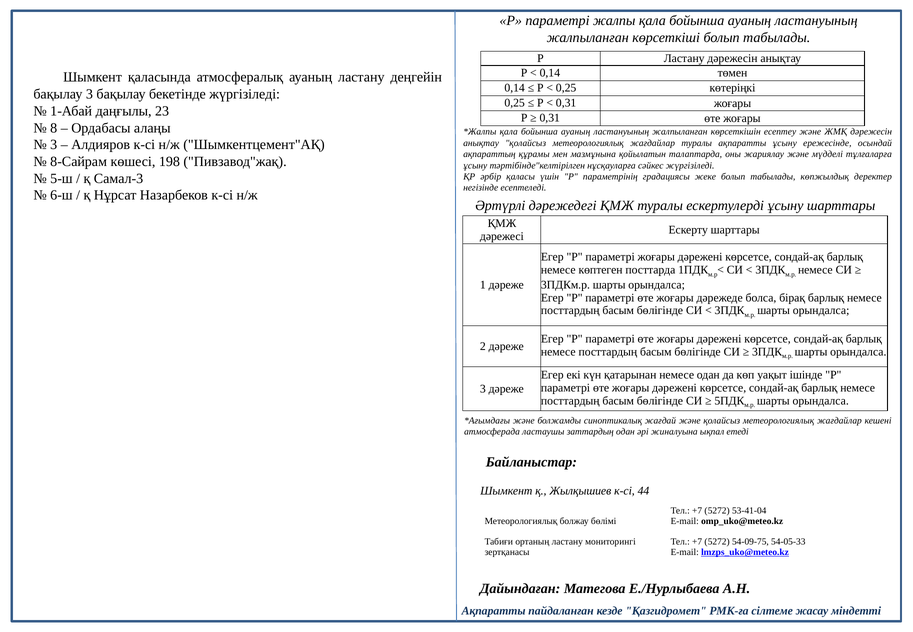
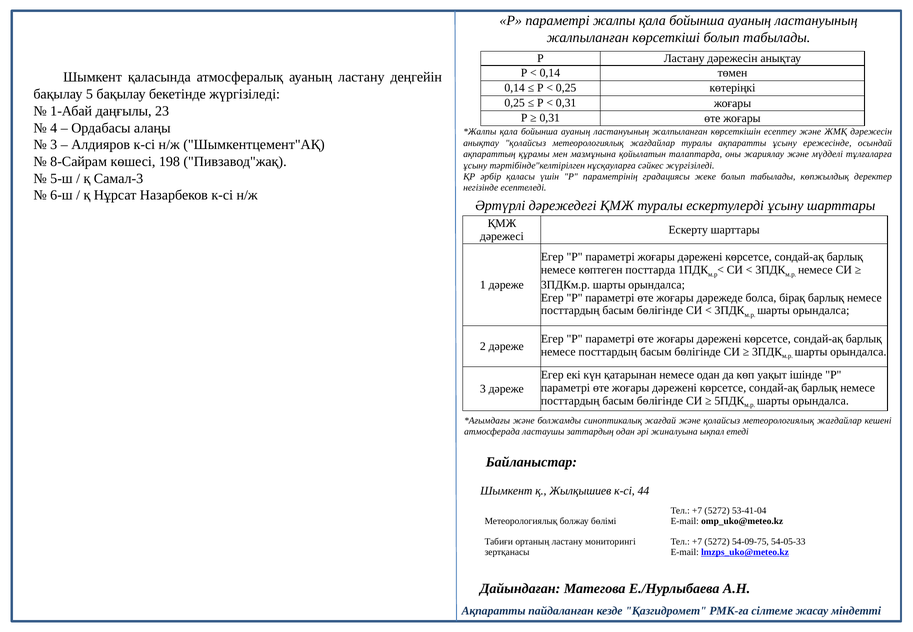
бақылау 3: 3 -> 5 (89, 94)
8: 8 -> 4 (54, 128)
